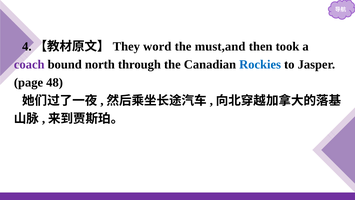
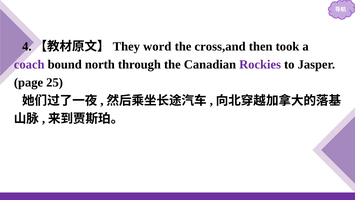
must,and: must,and -> cross,and (220, 46)
Rockies colour: blue -> purple (260, 64)
48: 48 -> 25 (55, 82)
